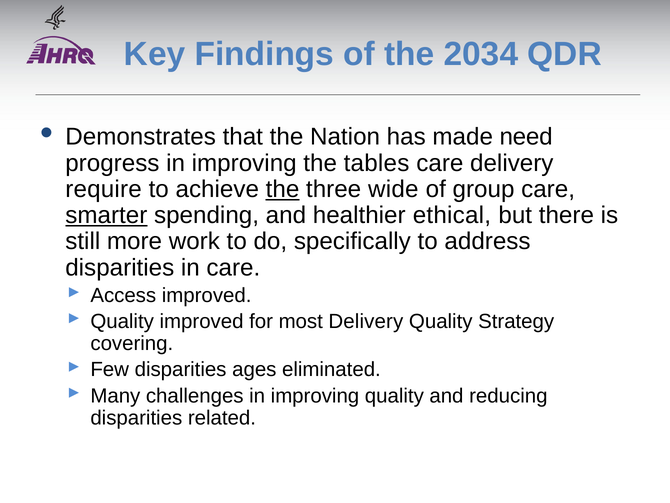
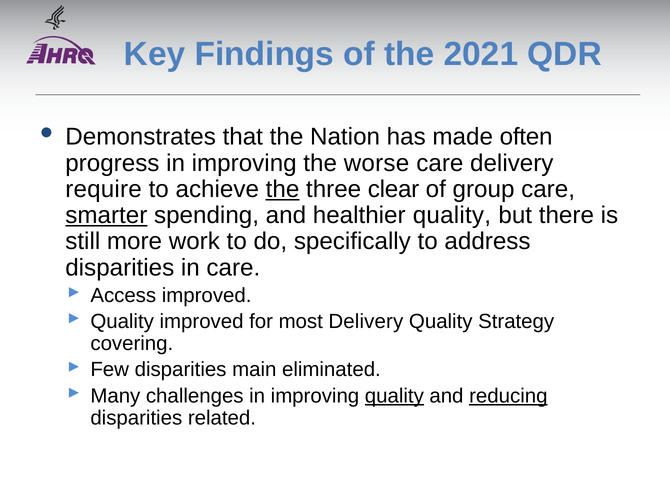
2034: 2034 -> 2021 (481, 54)
need: need -> often (526, 137)
tables: tables -> worse (377, 163)
wide: wide -> clear (394, 189)
healthier ethical: ethical -> quality (452, 215)
ages: ages -> main (254, 369)
quality underline: none -> present (394, 395)
reducing underline: none -> present (508, 395)
